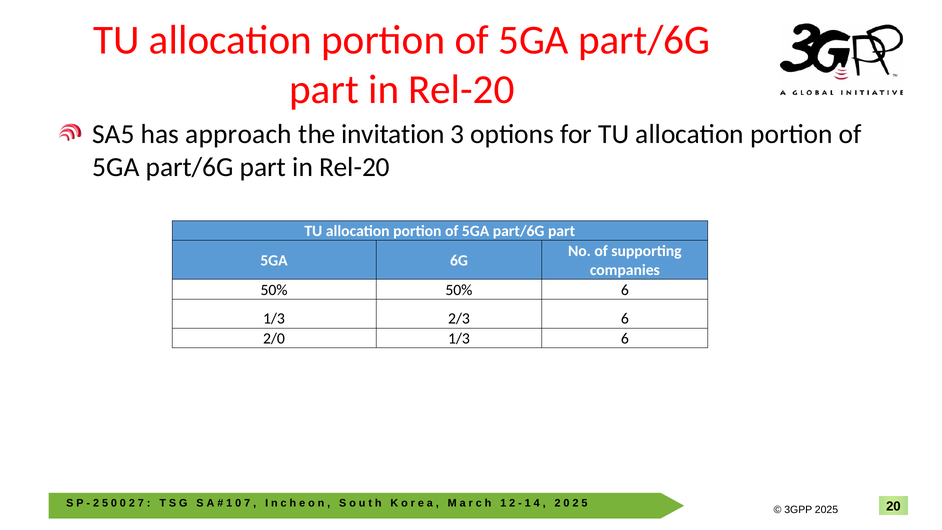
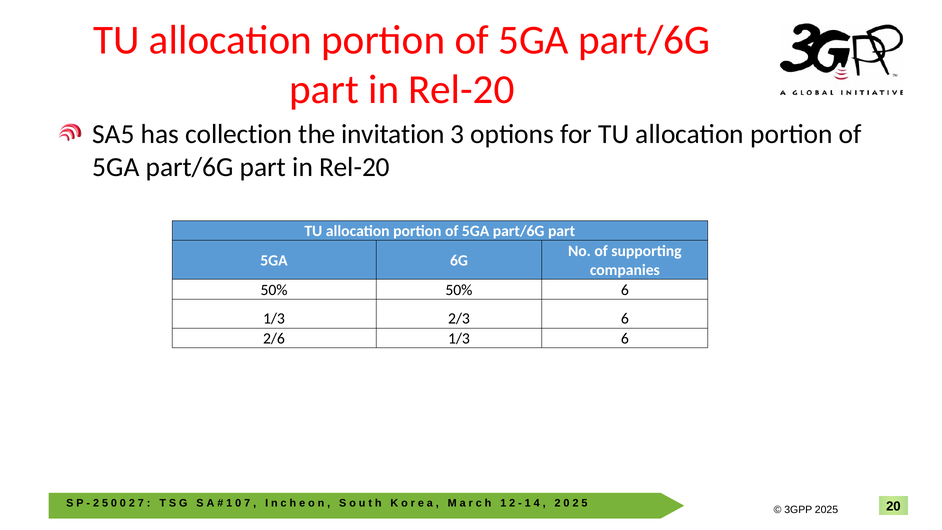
approach: approach -> collection (239, 134)
2/0: 2/0 -> 2/6 (274, 338)
